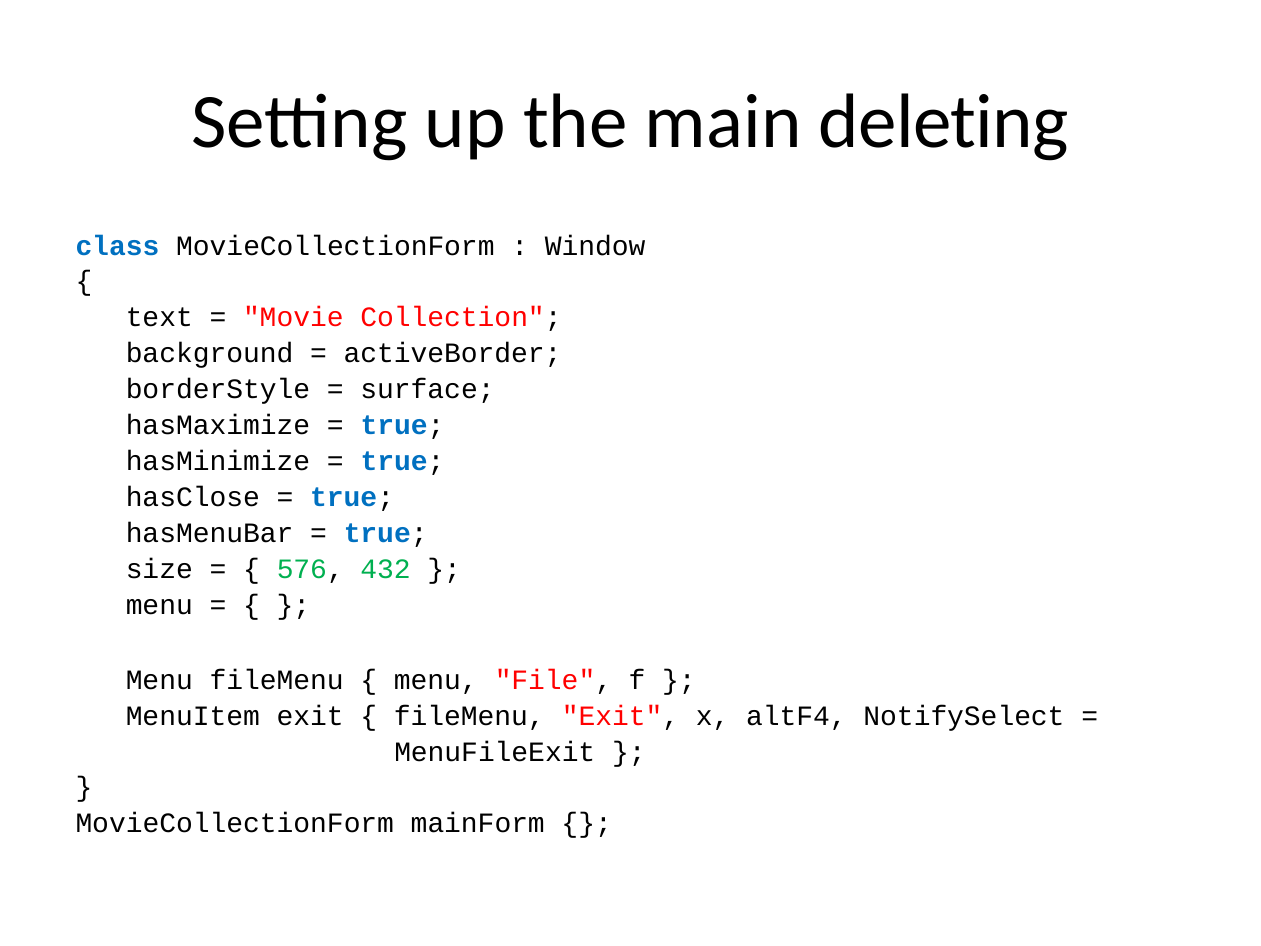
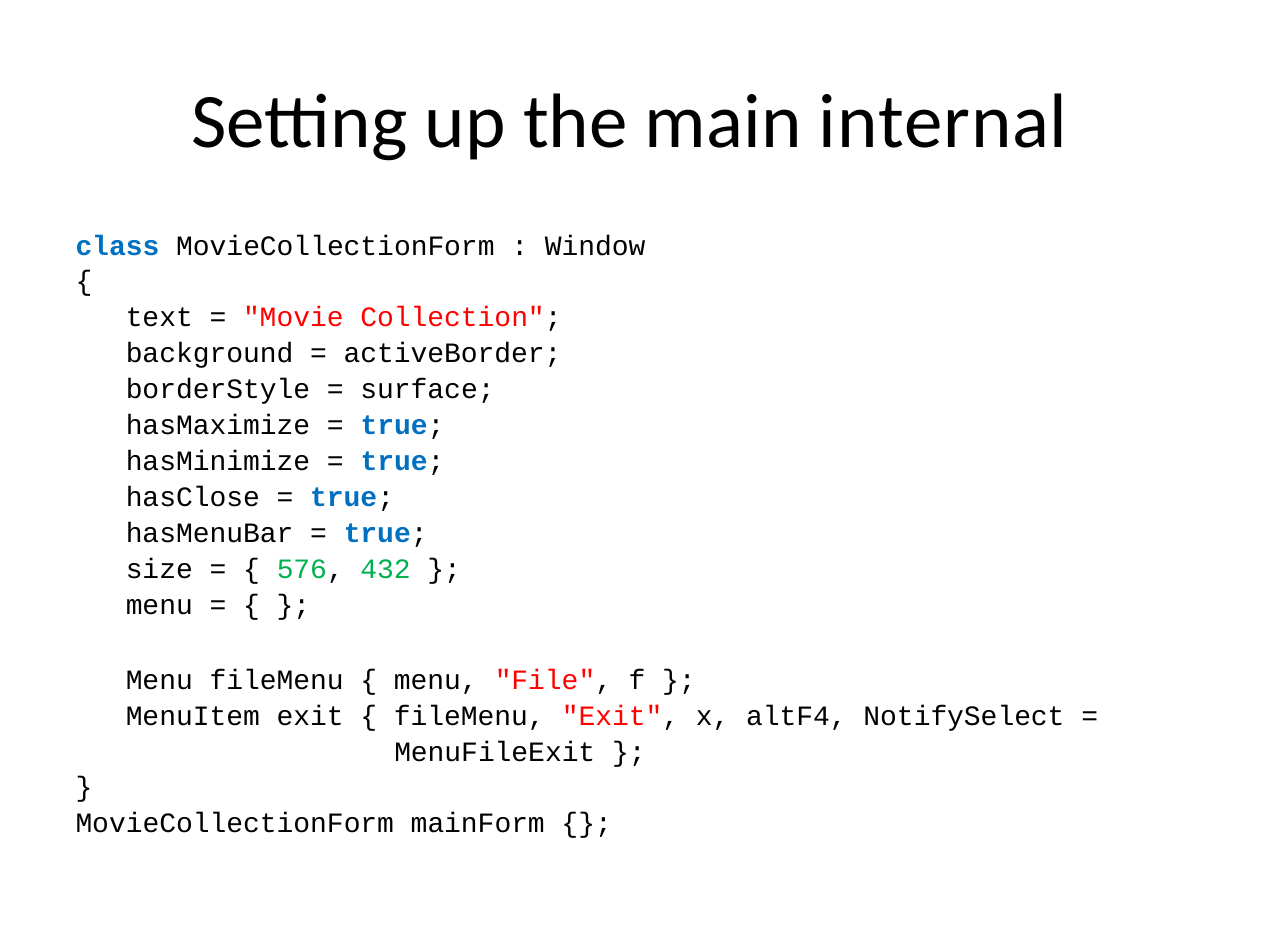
deleting: deleting -> internal (943, 122)
